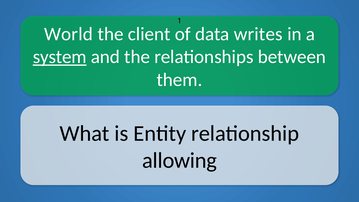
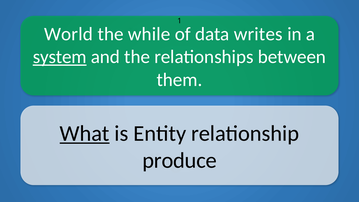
client: client -> while (149, 34)
What underline: none -> present (85, 133)
allowing: allowing -> produce (180, 160)
